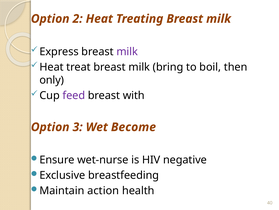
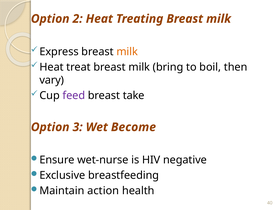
milk colour: purple -> orange (127, 51)
only: only -> vary (52, 80)
with: with -> take (134, 95)
